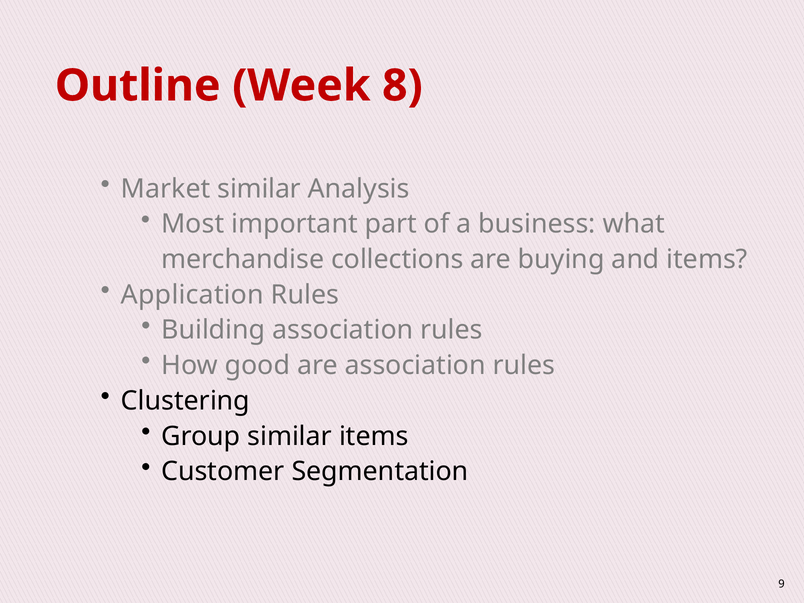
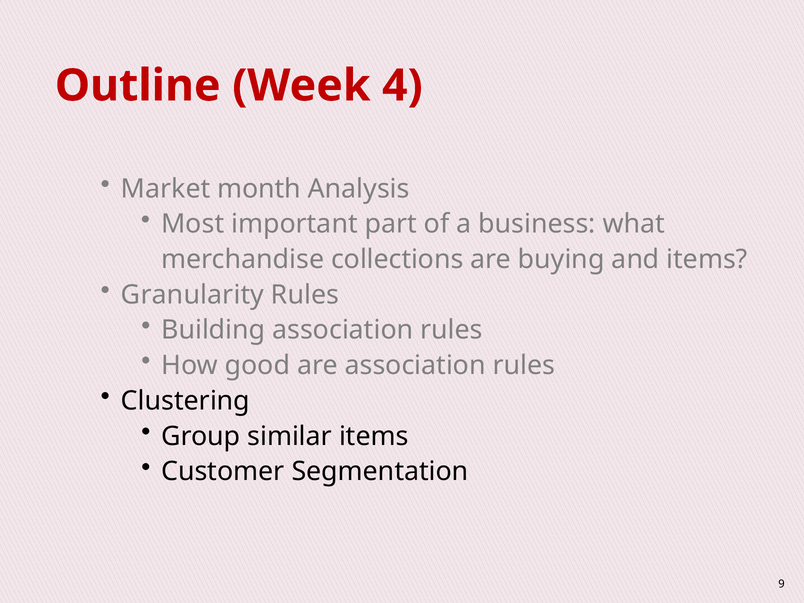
8: 8 -> 4 (402, 86)
Market similar: similar -> month (259, 189)
Application: Application -> Granularity (192, 295)
